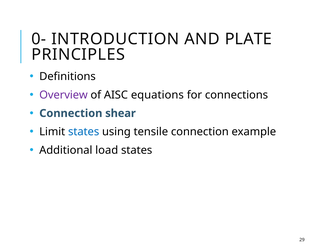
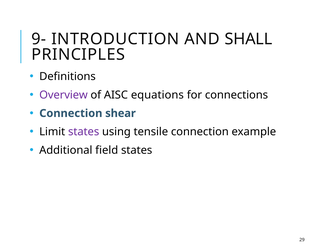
0-: 0- -> 9- (39, 39)
PLATE: PLATE -> SHALL (249, 39)
states colour: blue -> purple (84, 132)
load: load -> field (107, 151)
